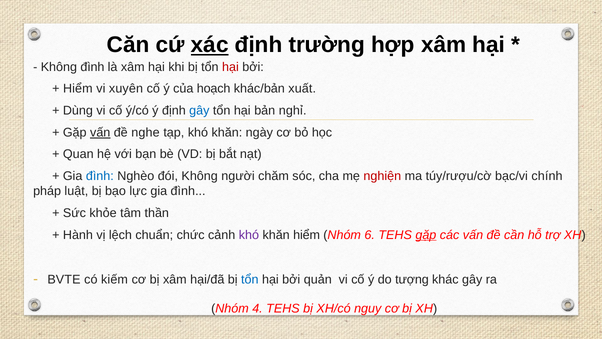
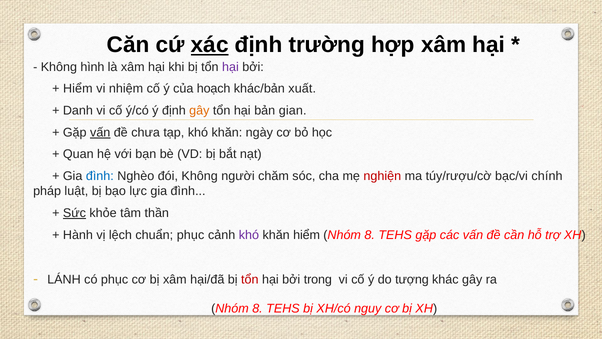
Không đình: đình -> hình (92, 67)
hại colour: red -> purple (230, 67)
xuyên: xuyên -> nhiệm (126, 89)
Dùng: Dùng -> Danh (78, 111)
gây colour: blue -> orange (199, 111)
nghỉ: nghỉ -> gian (293, 111)
nghe: nghe -> chưa (146, 132)
Sức underline: none -> present (74, 213)
chuẩn chức: chức -> phục (191, 235)
6: 6 -> 8 (370, 235)
gặp underline: present -> none (426, 235)
BVTE: BVTE -> LÁNH (64, 279)
có kiếm: kiếm -> phục (115, 279)
tổn colour: blue -> red (250, 279)
quản: quản -> trong (318, 279)
4: 4 -> 8 (257, 308)
